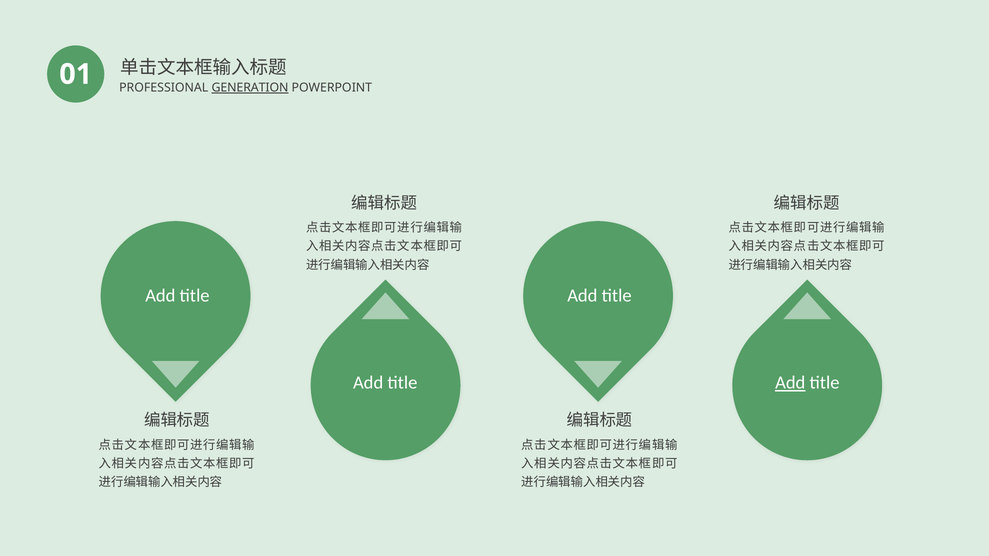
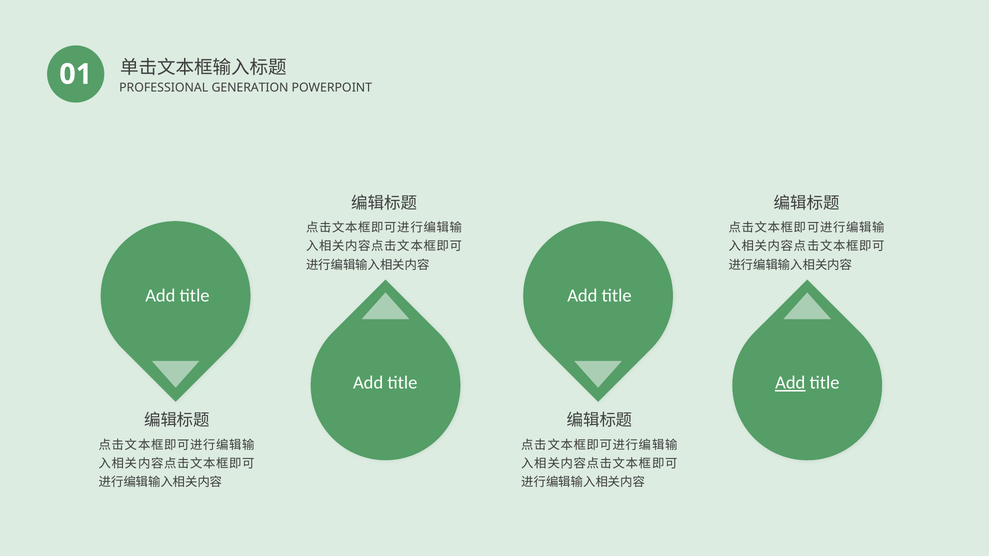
GENERATION underline: present -> none (250, 88)
